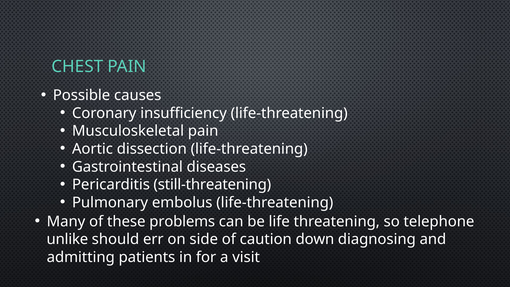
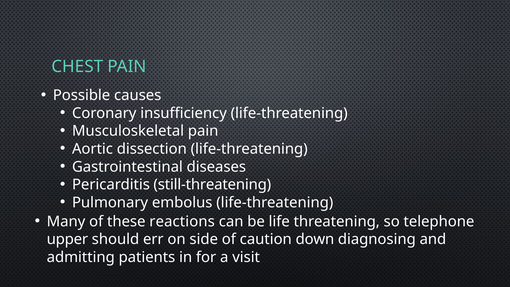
problems: problems -> reactions (182, 221)
unlike: unlike -> upper (67, 239)
